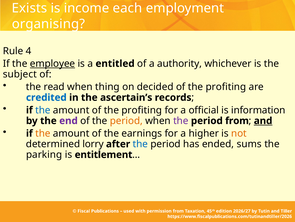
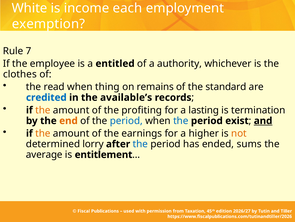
Exists: Exists -> White (29, 8)
organising: organising -> exemption (48, 24)
4: 4 -> 7 (29, 51)
employee underline: present -> none (53, 63)
subject: subject -> clothes (20, 74)
decided: decided -> remains (155, 87)
profiting: profiting -> standard (226, 87)
ascertain’s: ascertain’s -> available’s (126, 97)
the colour: blue -> orange (43, 110)
official: official -> lasting (204, 110)
information: information -> termination (258, 110)
end colour: purple -> orange (68, 120)
period colour: orange -> blue (126, 120)
the colour: purple -> blue (181, 120)
period from: from -> exist (237, 120)
parking: parking -> average (44, 154)
